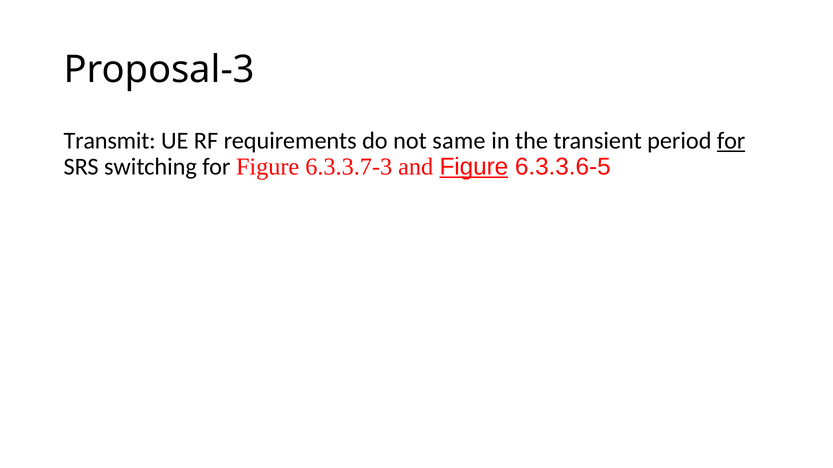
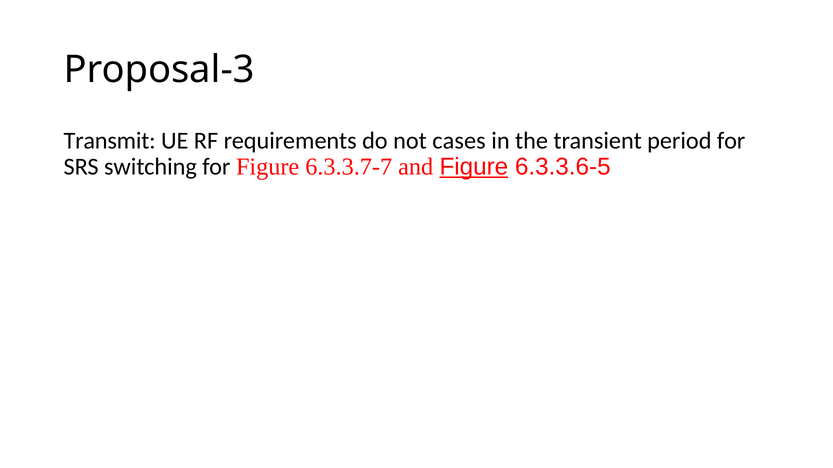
same: same -> cases (459, 141)
for underline: present -> none (731, 141)
6.3.3.7-3: 6.3.3.7-3 -> 6.3.3.7-7 (349, 167)
